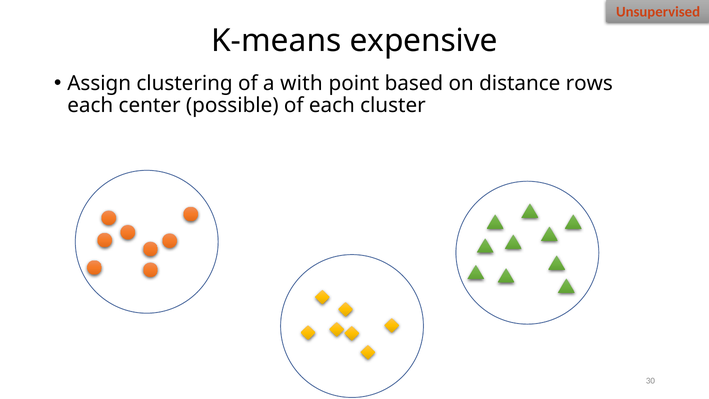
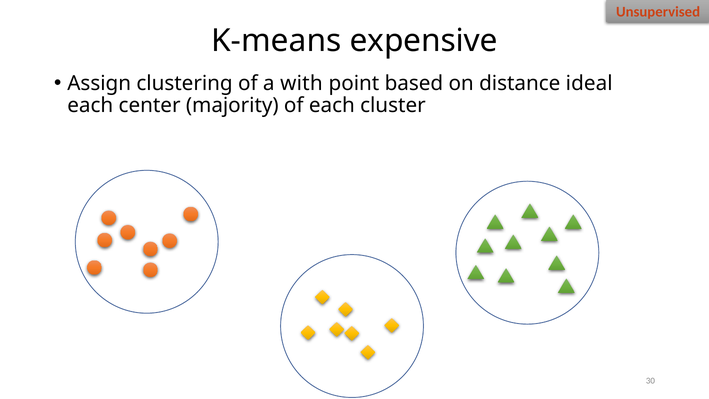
rows: rows -> ideal (589, 83)
possible: possible -> majority (232, 106)
